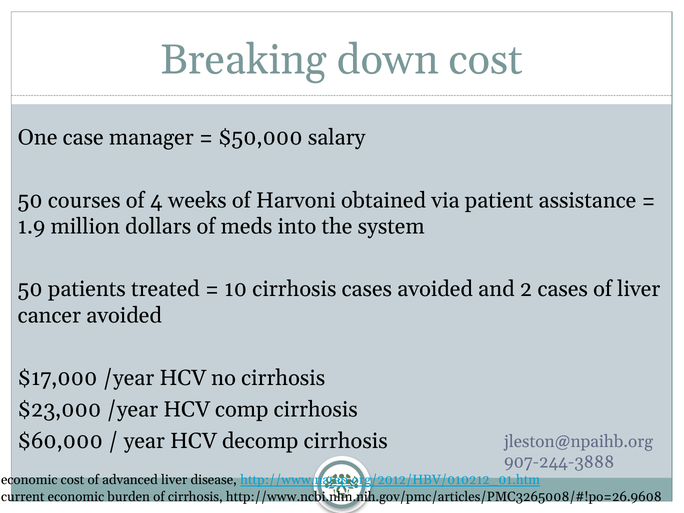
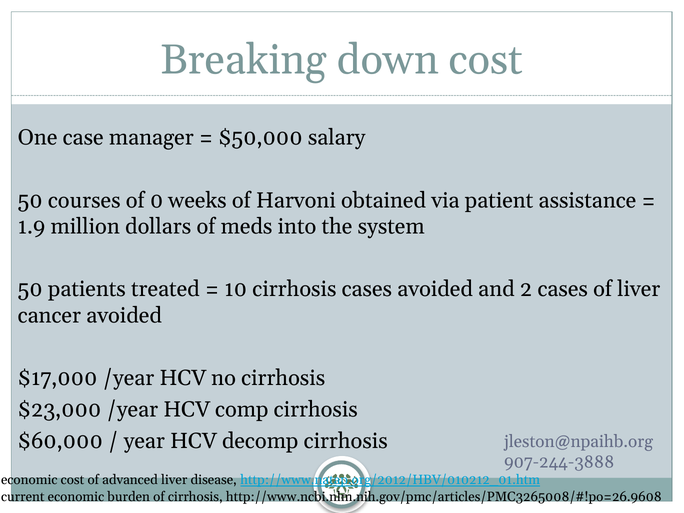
4: 4 -> 0 (157, 200)
